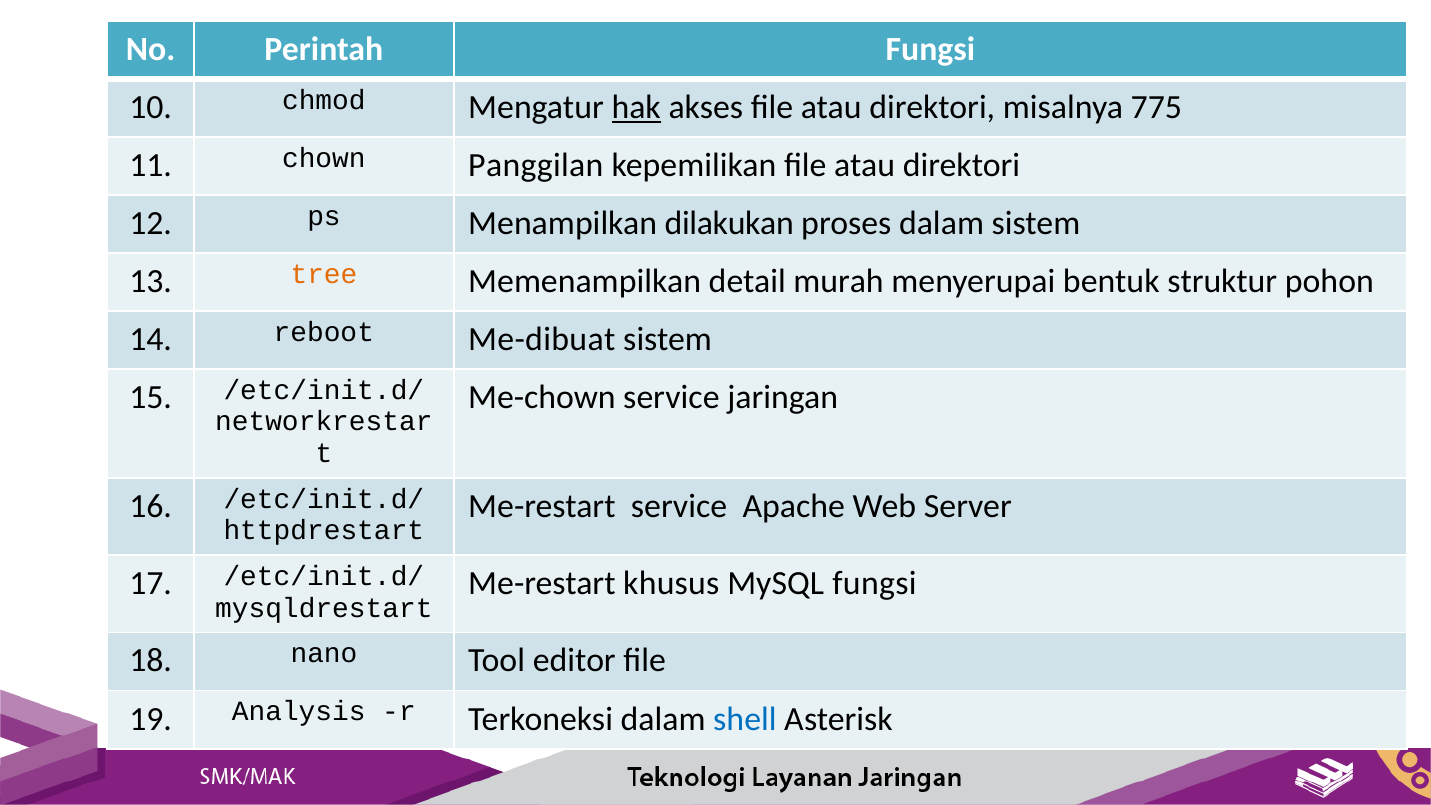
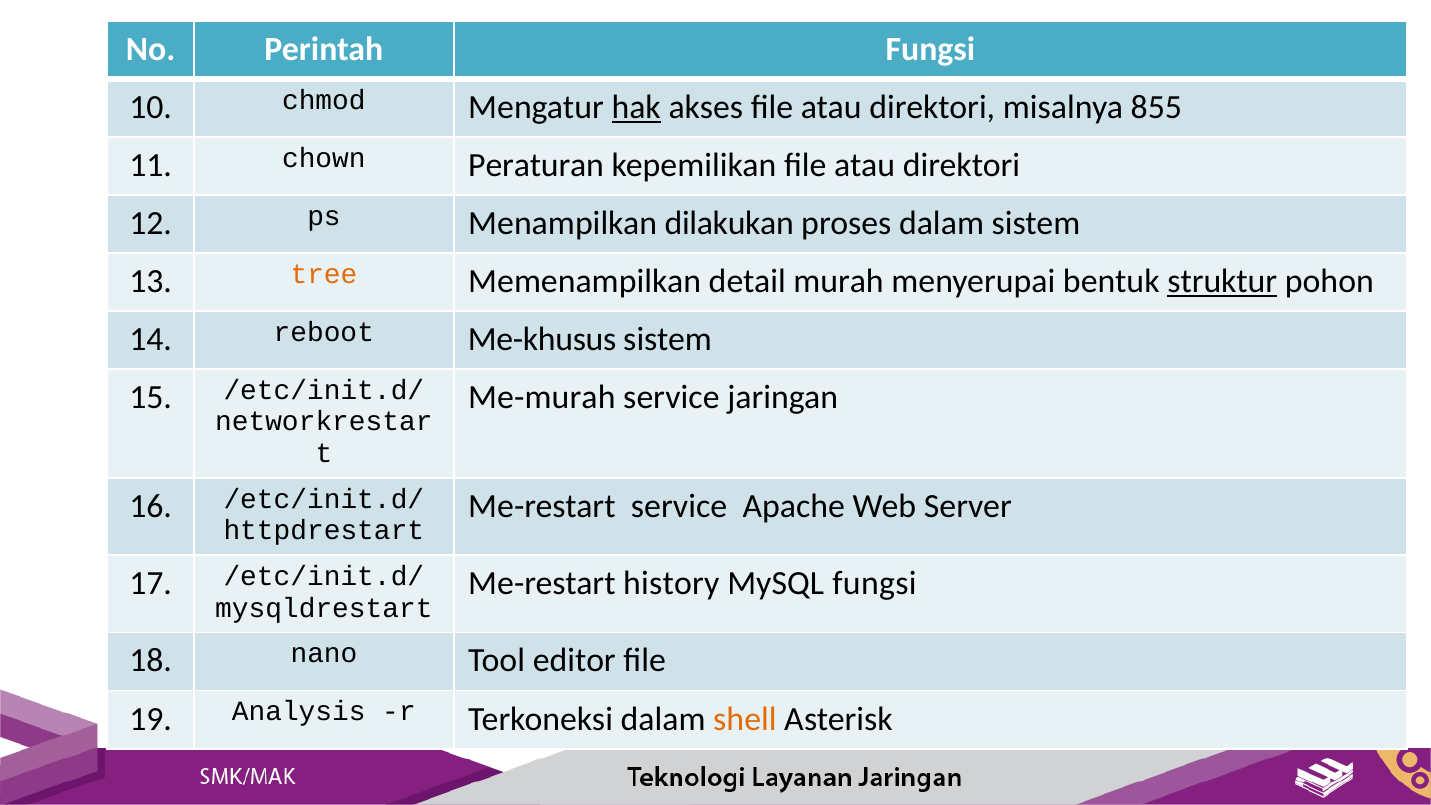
775: 775 -> 855 (1156, 107)
Panggilan: Panggilan -> Peraturan (536, 165)
struktur underline: none -> present (1222, 281)
Me-dibuat: Me-dibuat -> Me-khusus (542, 339)
Me-chown: Me-chown -> Me-murah (542, 397)
khusus: khusus -> history (671, 583)
shell colour: blue -> orange (745, 719)
